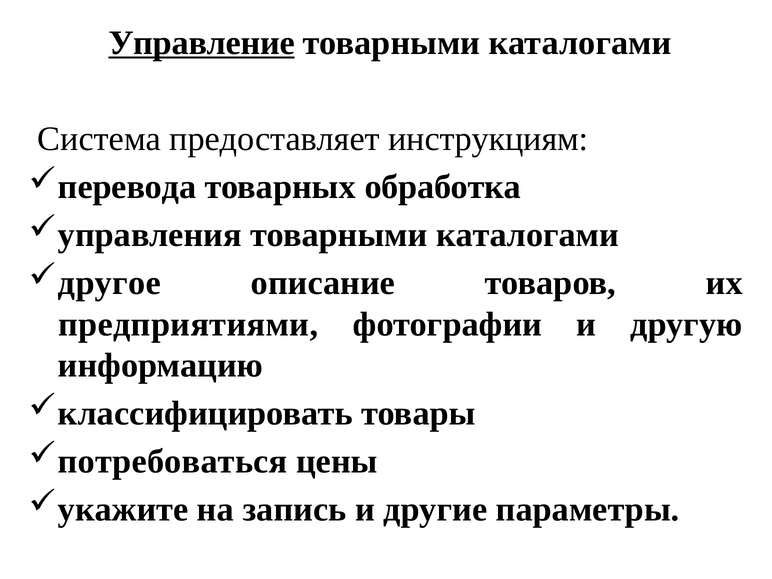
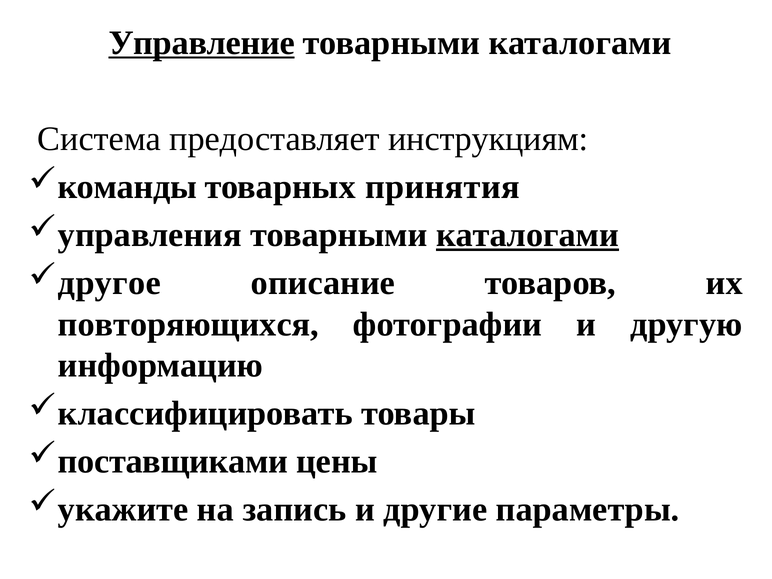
перевода: перевода -> команды (127, 187)
обработка: обработка -> принятия (442, 187)
каталогами underline: none -> present (528, 235)
предприятиями: предприятиями -> повторяющихся (188, 324)
потребоваться: потребоваться -> поставщиками (173, 462)
